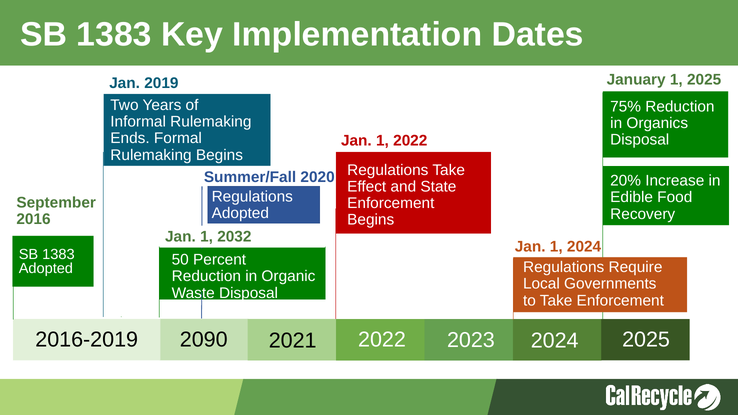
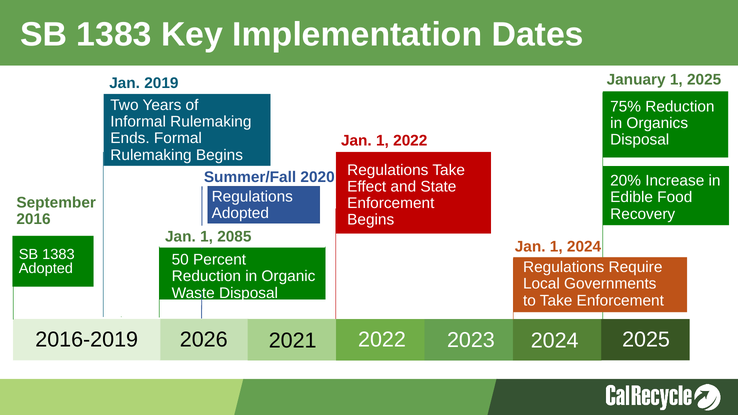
2032: 2032 -> 2085 (234, 237)
2090: 2090 -> 2026 (204, 340)
